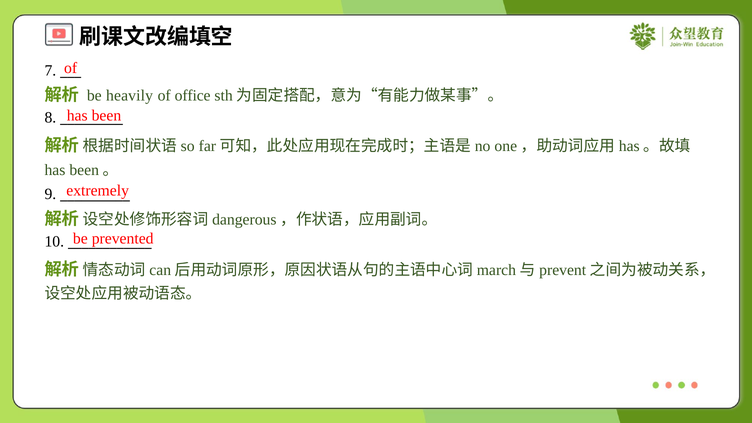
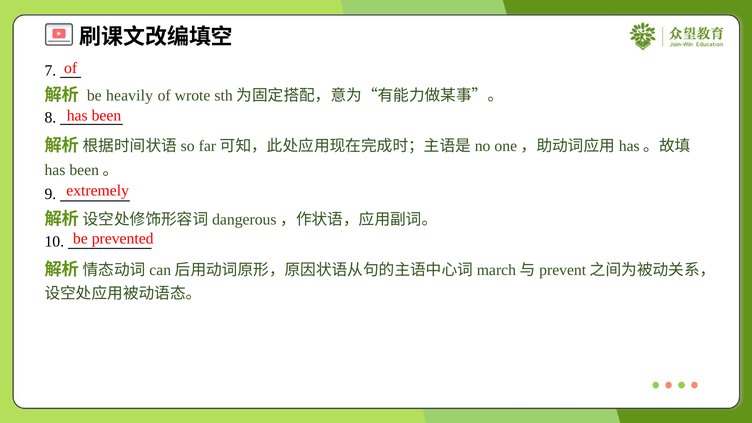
office: office -> wrote (193, 96)
